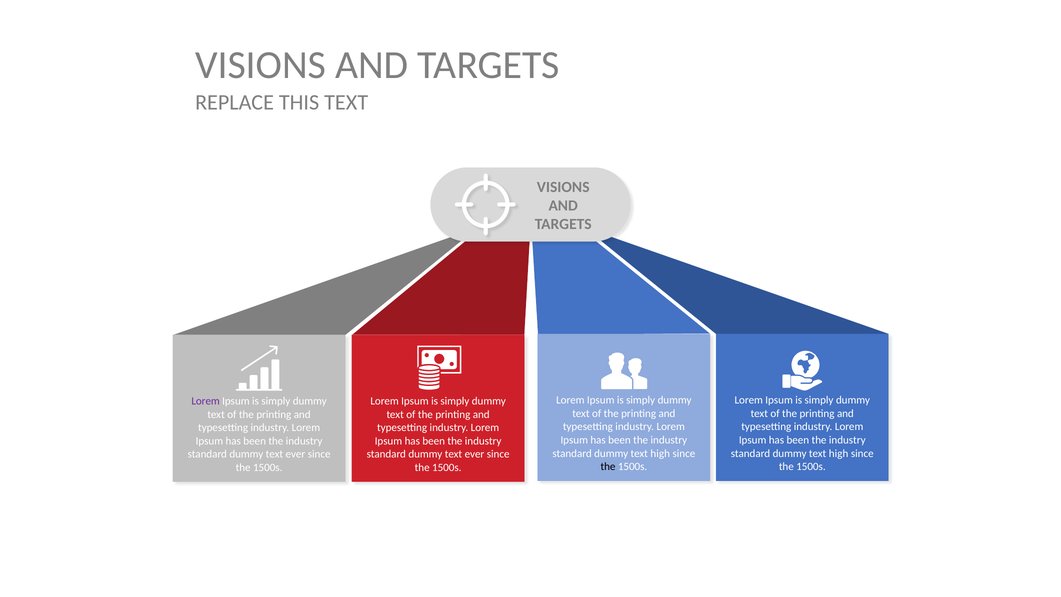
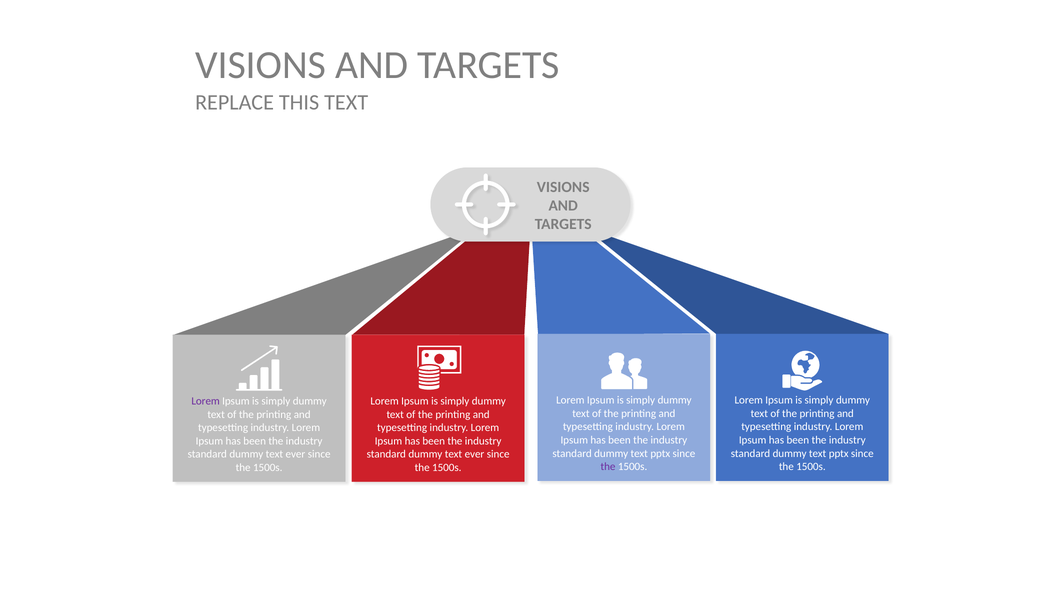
high: high -> pptx (660, 453)
high: high -> pptx (839, 453)
the colour: black -> purple (608, 467)
